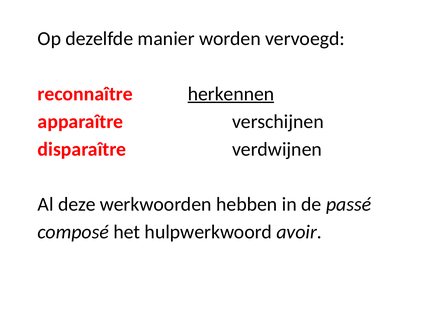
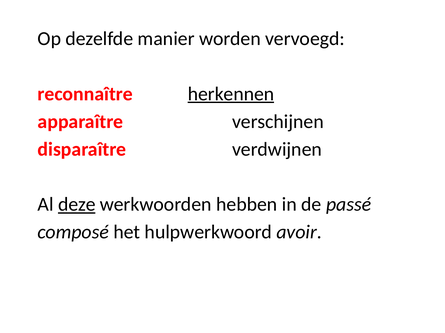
deze underline: none -> present (77, 205)
